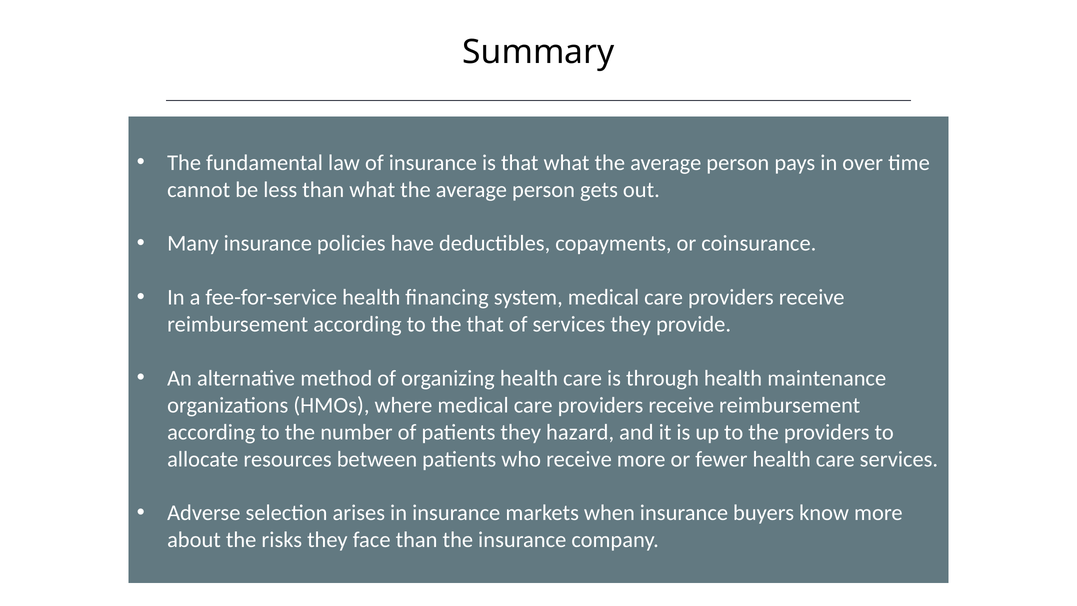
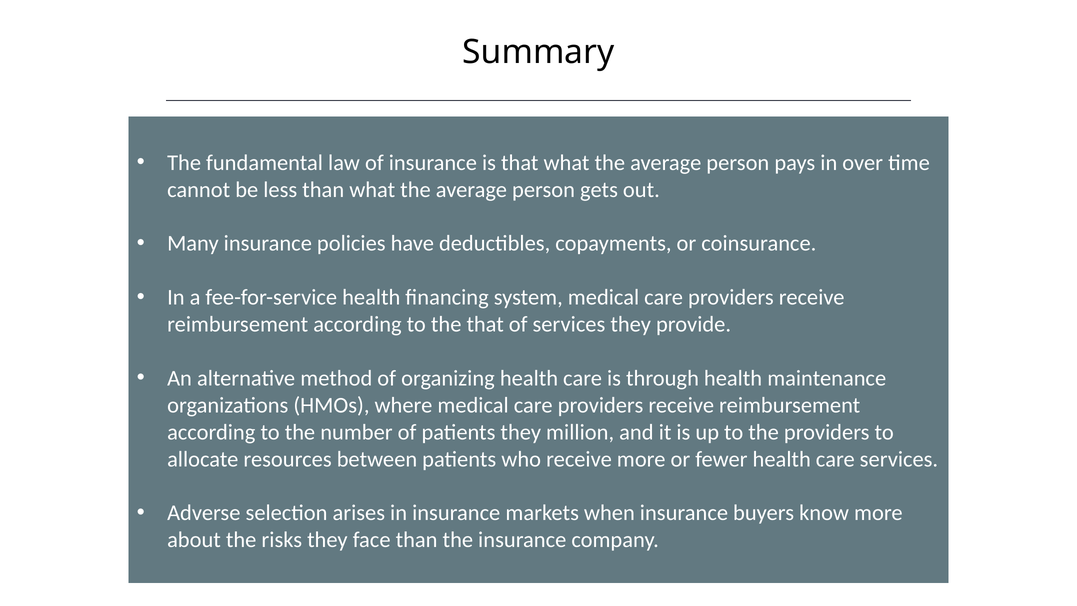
hazard: hazard -> million (580, 432)
